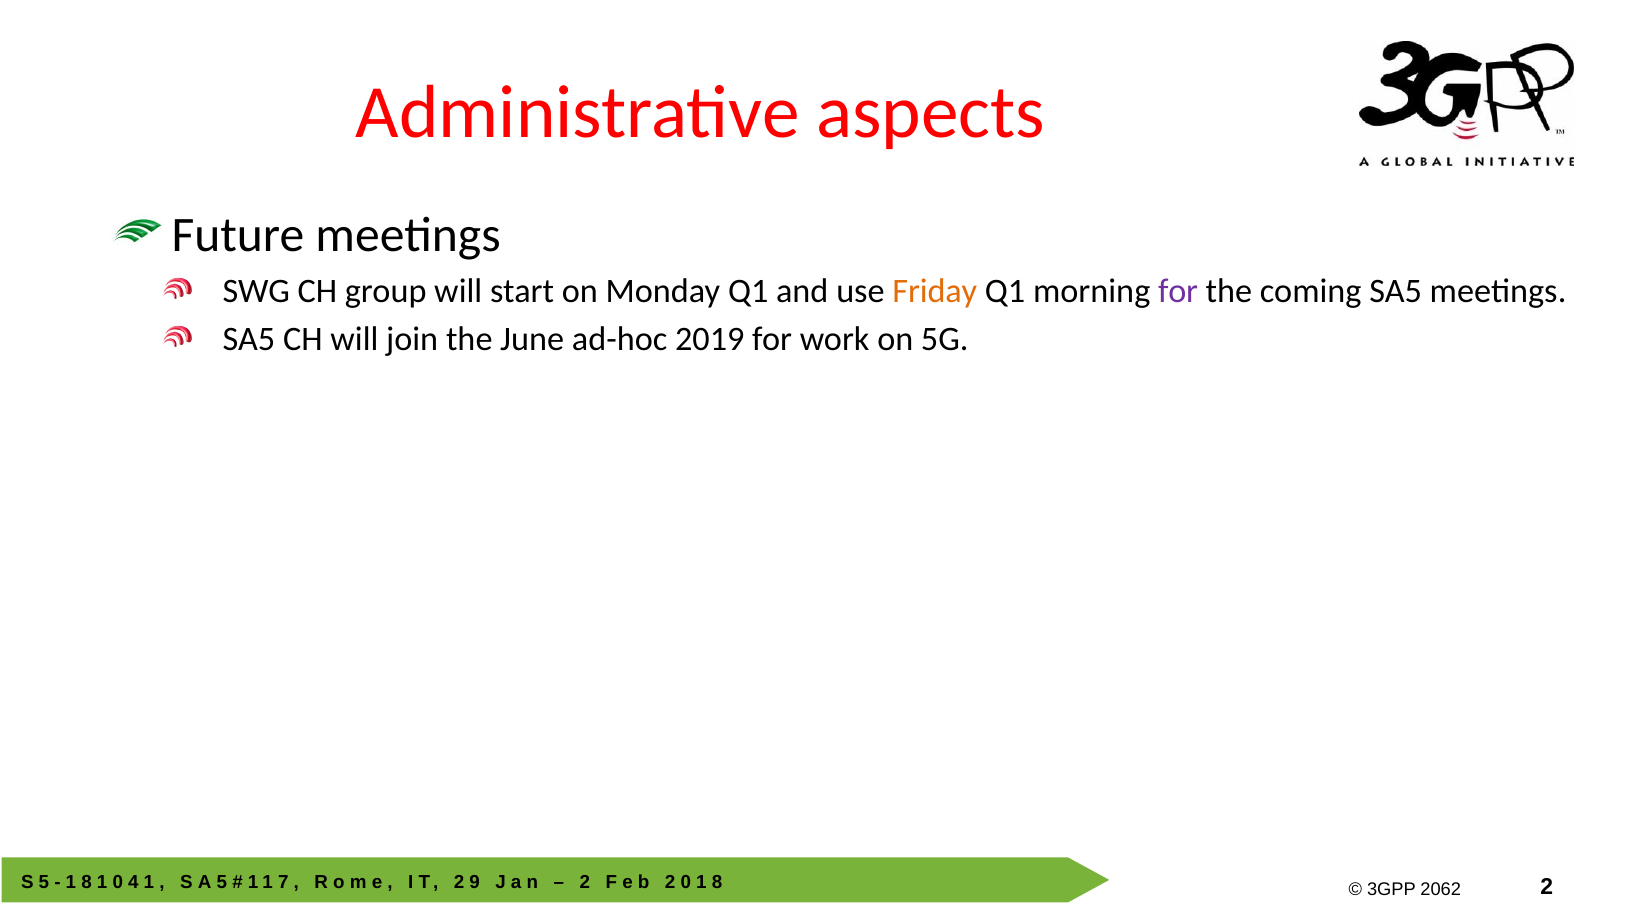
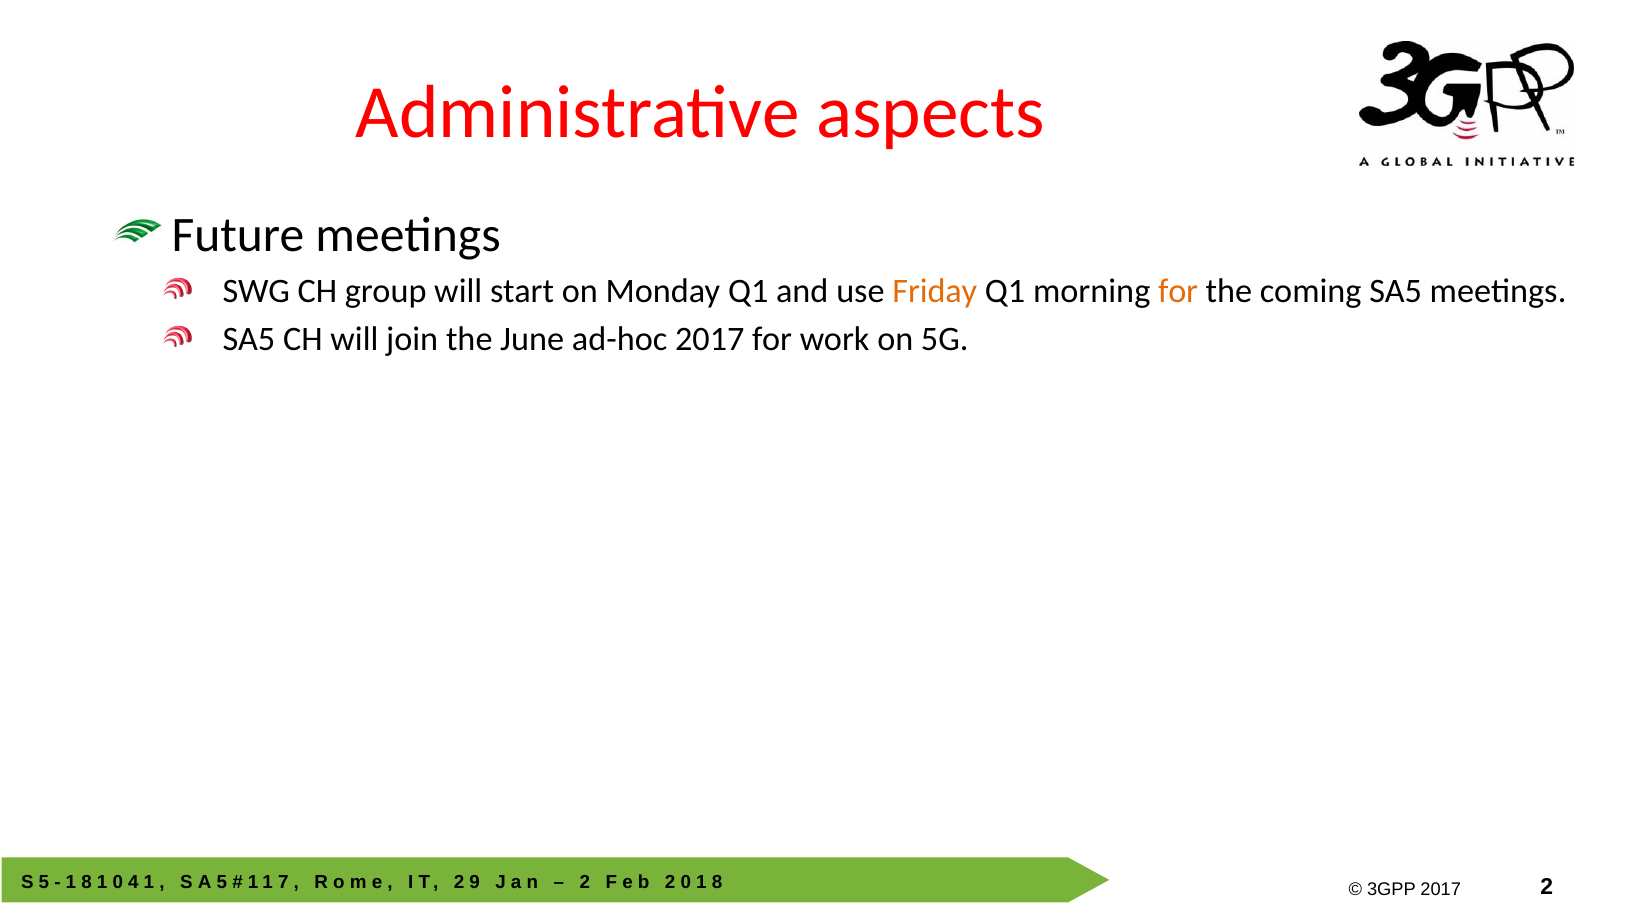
for colour: purple -> orange (1178, 291)
ad-hoc 2019: 2019 -> 2017 (710, 339)
2062: 2062 -> 2017 (1441, 889)
